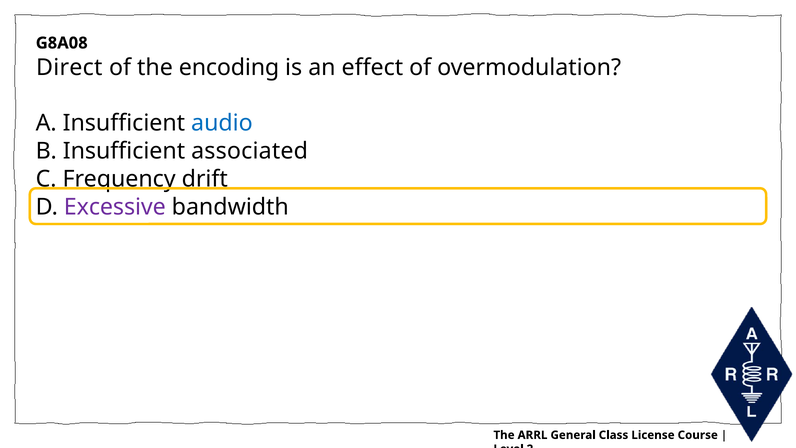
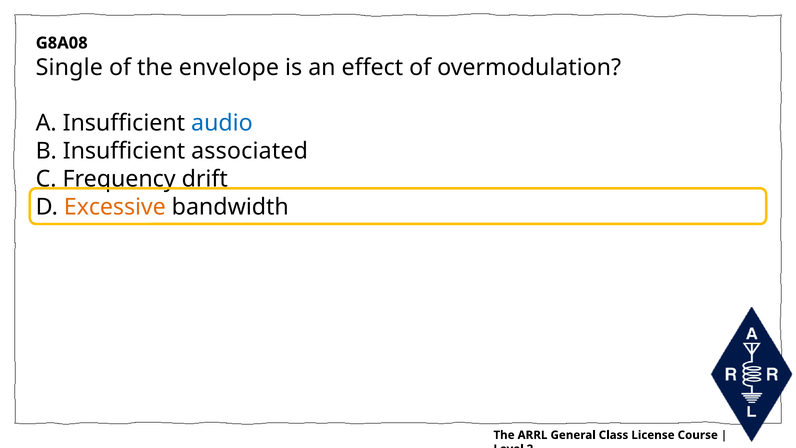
Direct: Direct -> Single (69, 67)
encoding: encoding -> envelope (229, 67)
Excessive colour: purple -> orange (115, 207)
